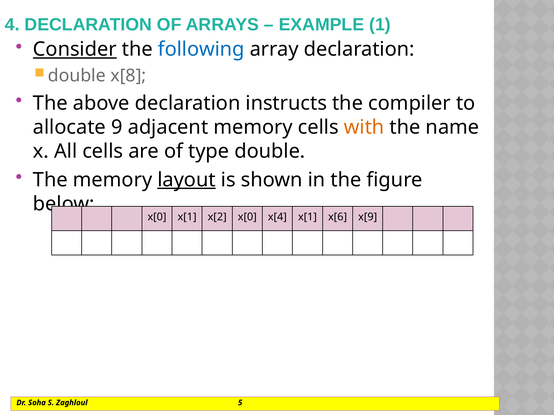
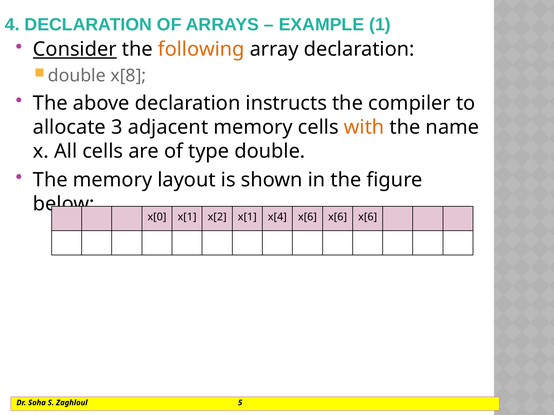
following colour: blue -> orange (201, 49)
9: 9 -> 3 (117, 127)
layout underline: present -> none (187, 180)
x[2 x[0: x[0 -> x[1 (247, 217)
x[4 x[1: x[1 -> x[6 (307, 217)
x[9: x[9 -> x[6 (368, 217)
